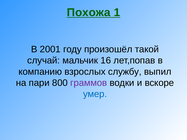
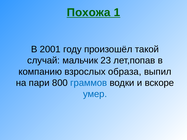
16: 16 -> 23 (106, 61)
службу: службу -> образа (125, 72)
граммов colour: purple -> blue (89, 83)
